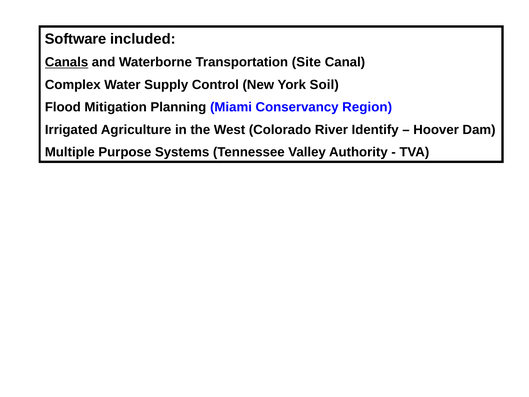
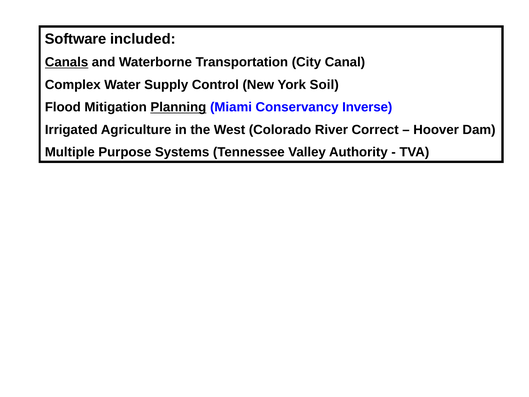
Site: Site -> City (306, 62)
Planning underline: none -> present (178, 107)
Region: Region -> Inverse (367, 107)
Identify: Identify -> Correct (375, 130)
